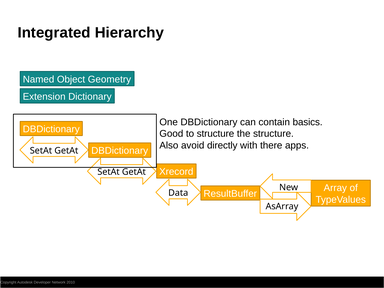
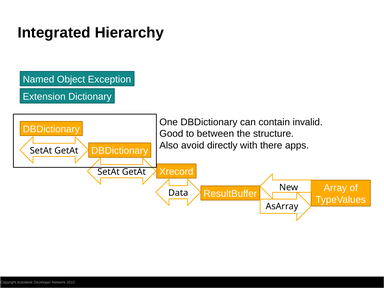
Geometry: Geometry -> Exception (109, 79)
basics: basics -> invalid (308, 122)
to structure: structure -> between (215, 134)
